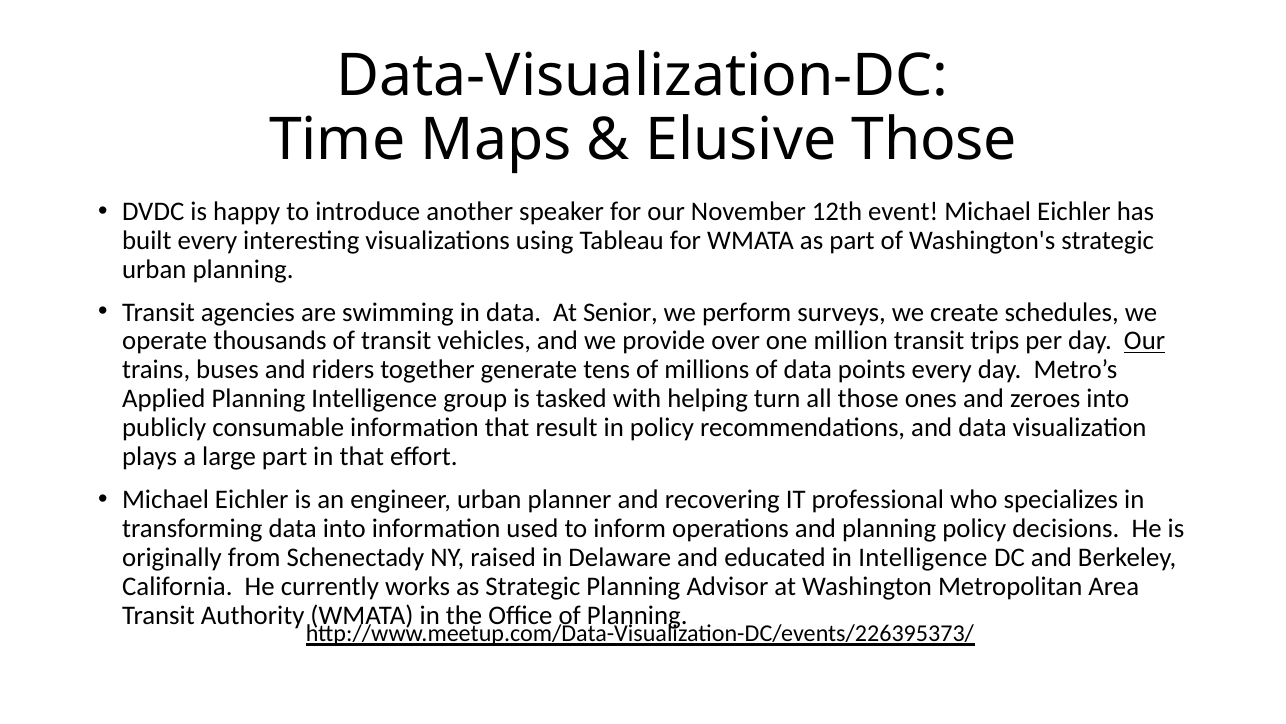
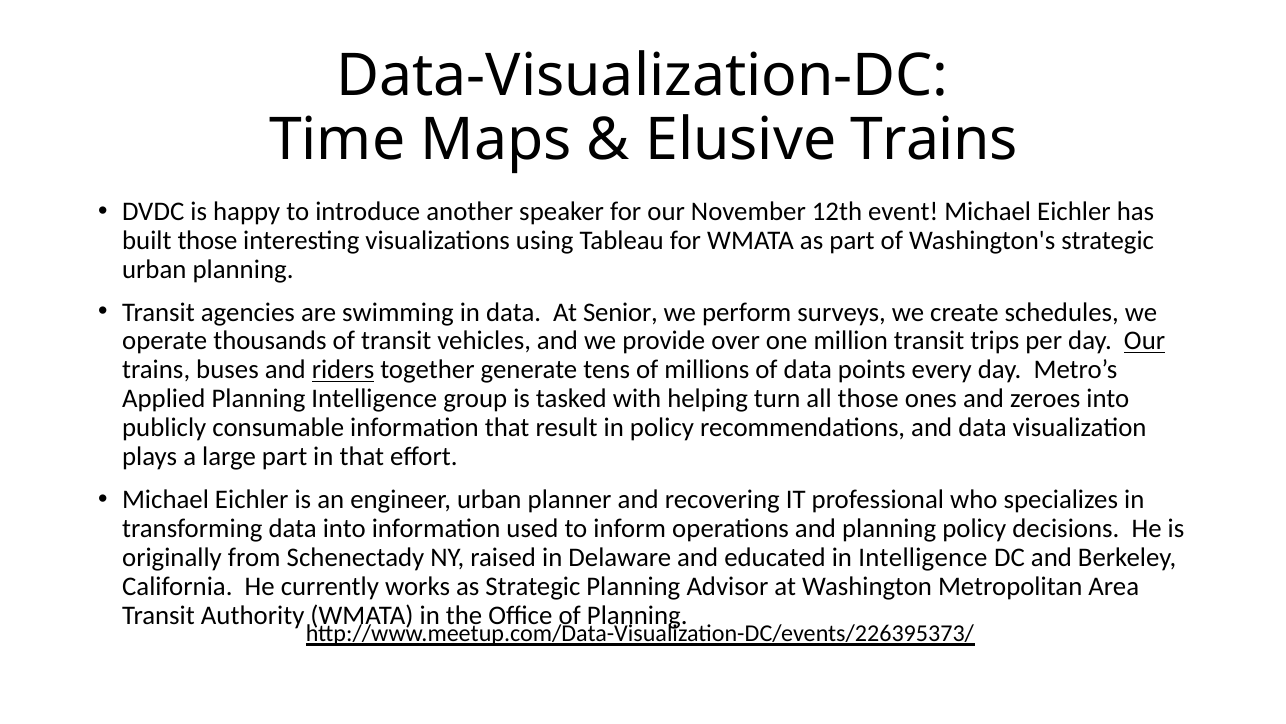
Elusive Those: Those -> Trains (934, 140)
built every: every -> those (207, 241)
riders underline: none -> present (343, 370)
